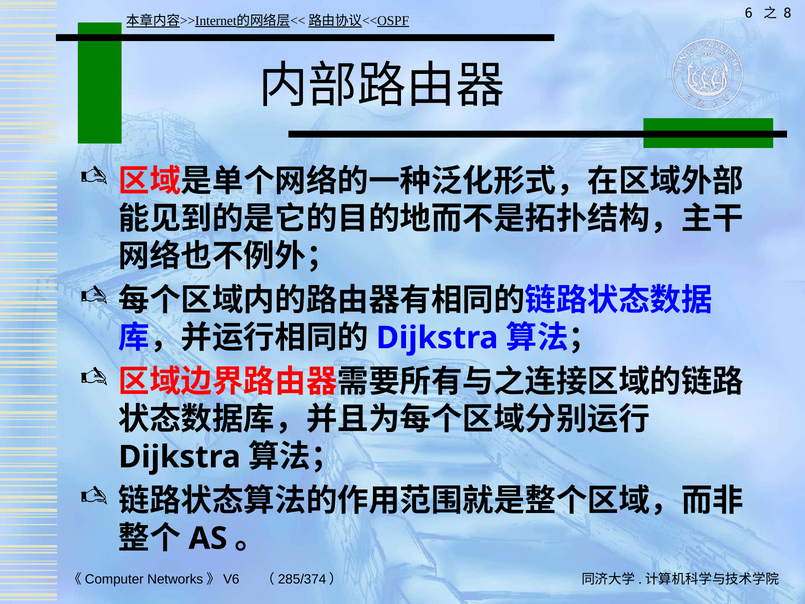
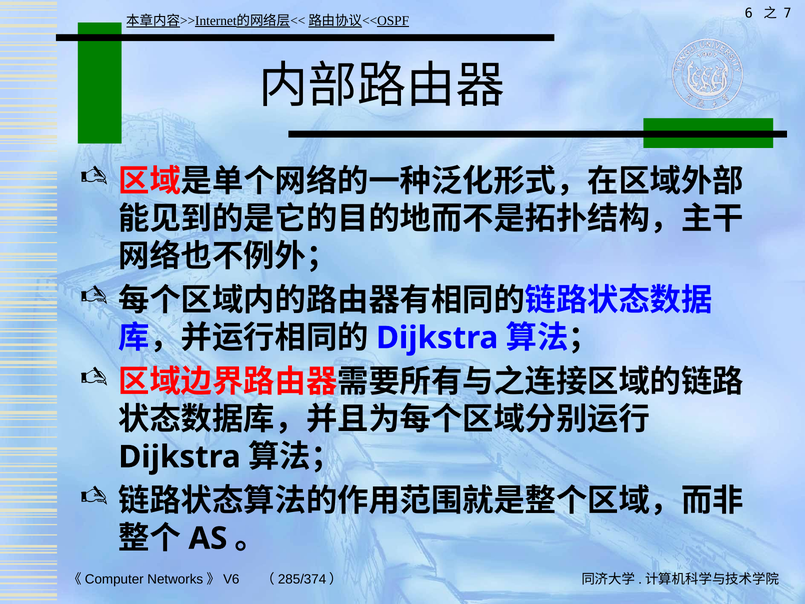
8: 8 -> 7 (788, 13)
